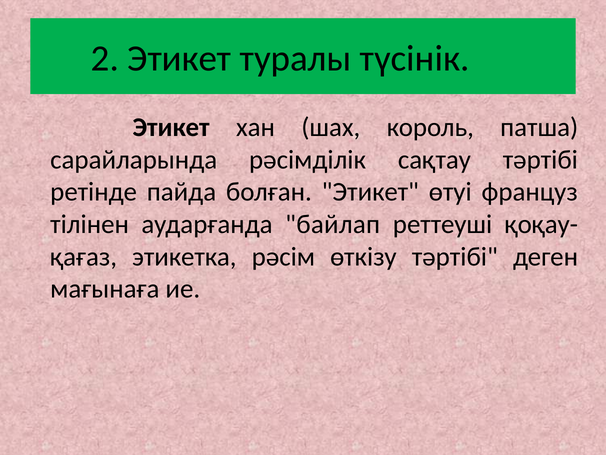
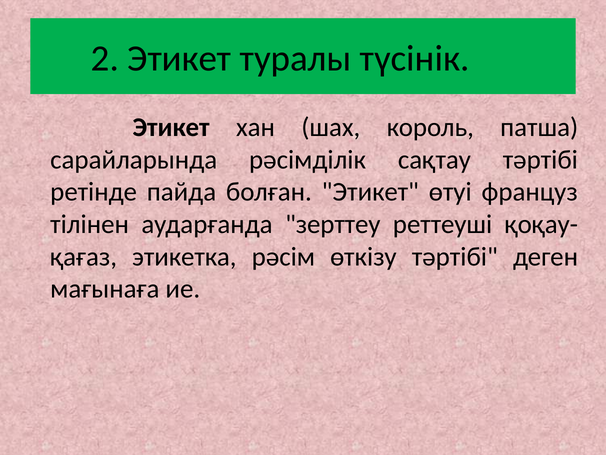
байлап: байлап -> зерттеу (333, 224)
